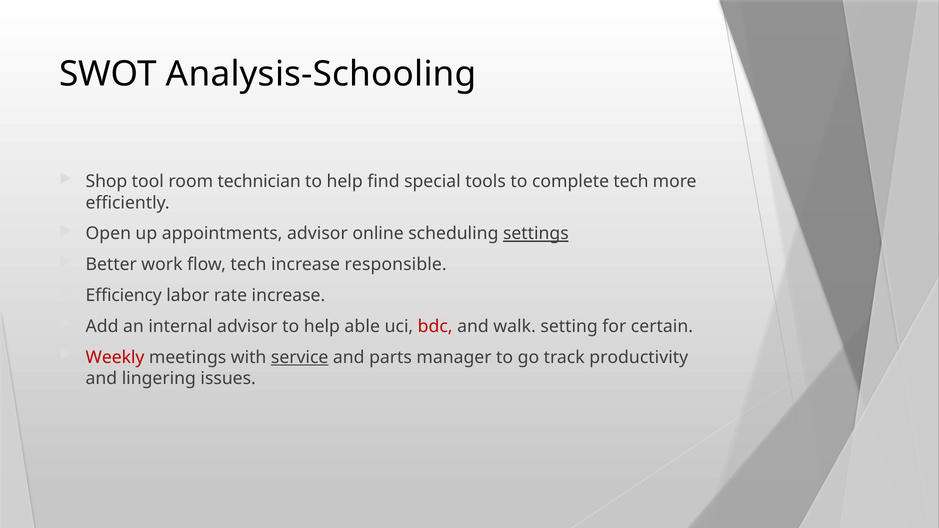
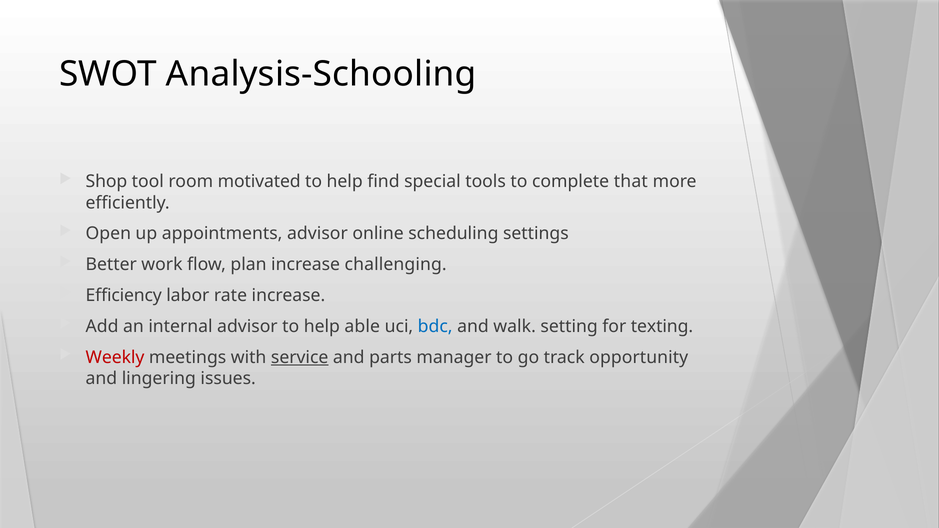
technician: technician -> motivated (259, 182)
complete tech: tech -> that (631, 182)
settings underline: present -> none (536, 234)
flow tech: tech -> plan (248, 265)
responsible: responsible -> challenging (396, 265)
bdc colour: red -> blue (435, 327)
certain: certain -> texting (662, 327)
productivity: productivity -> opportunity (639, 357)
